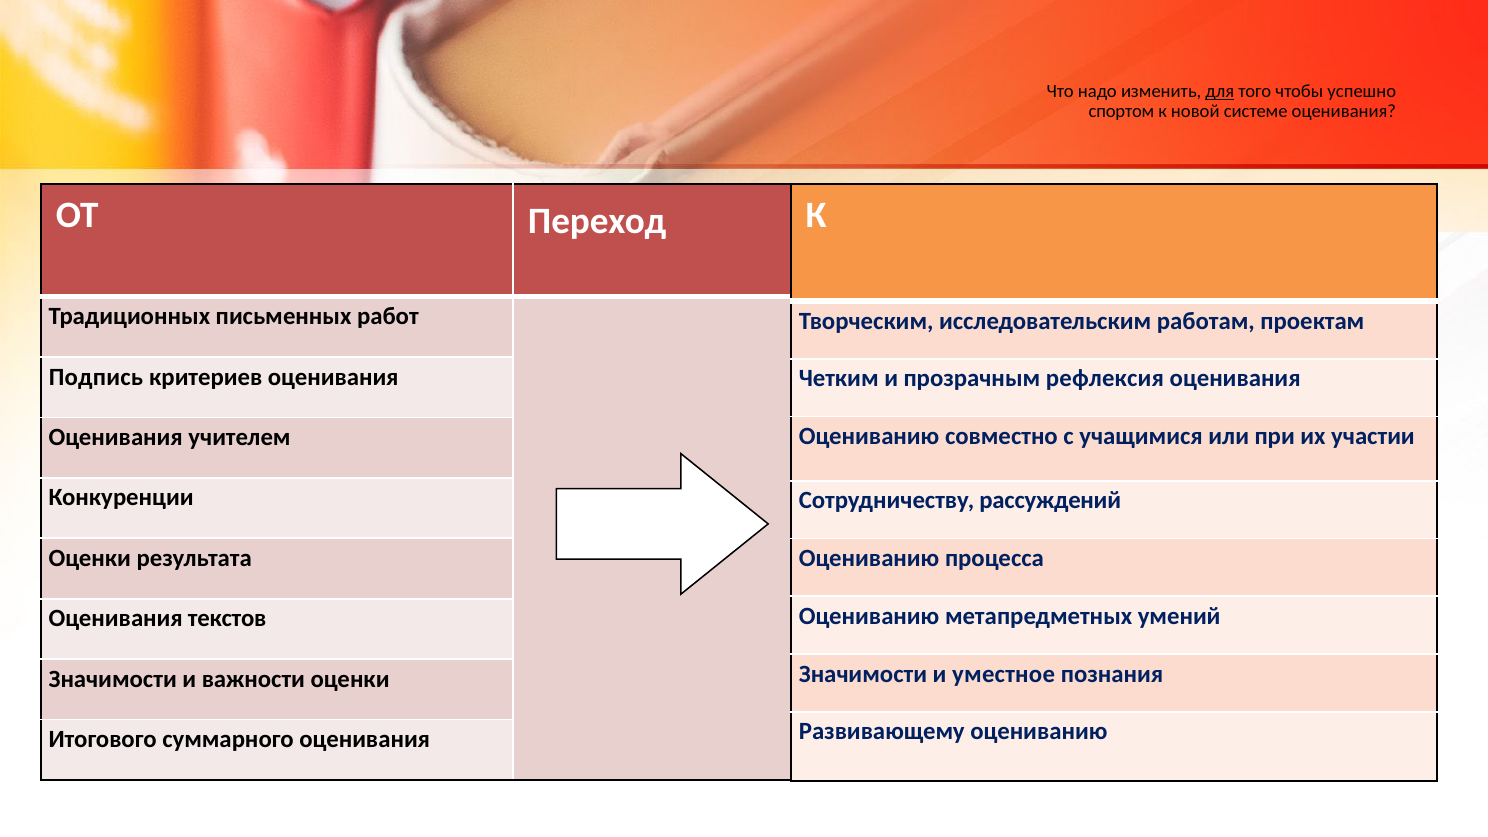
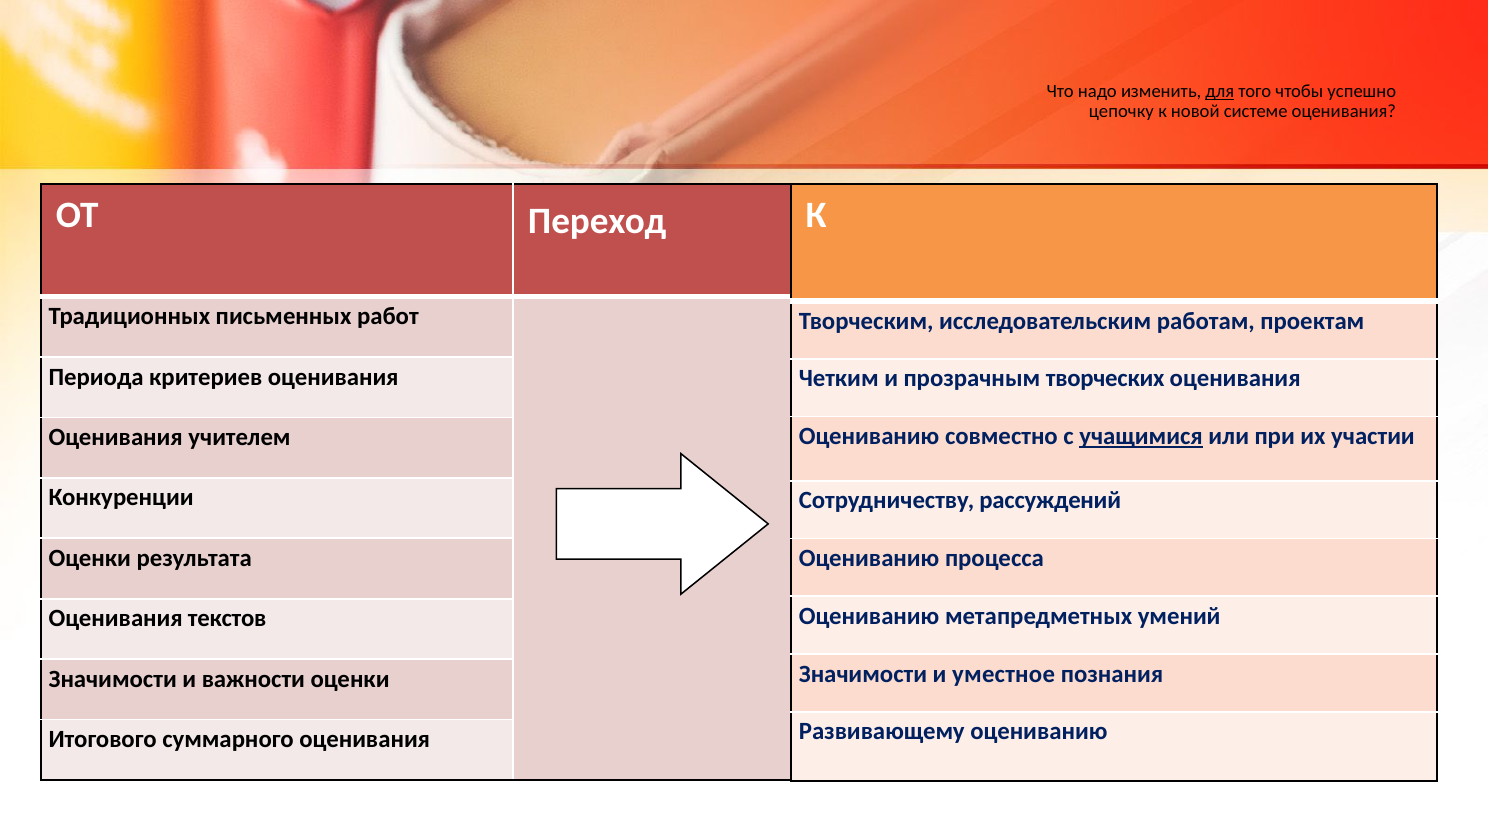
спортом: спортом -> цепочку (1121, 111)
Подпись: Подпись -> Периода (96, 377)
рефлексия: рефлексия -> творческих (1105, 379)
учащимися underline: none -> present (1141, 436)
